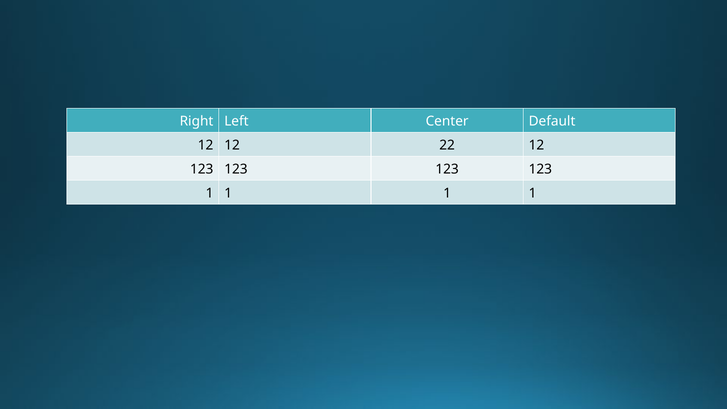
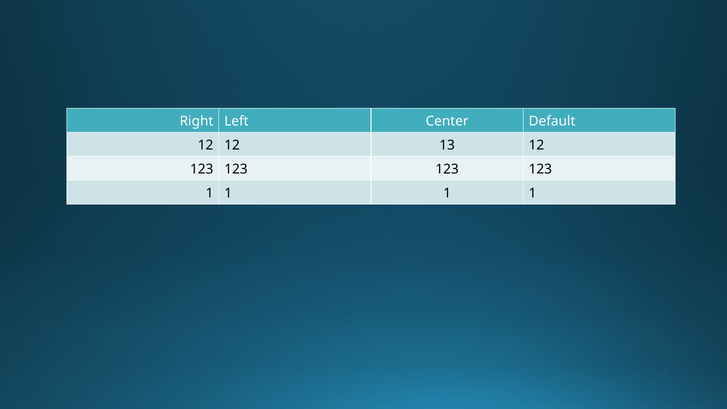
22: 22 -> 13 (447, 145)
